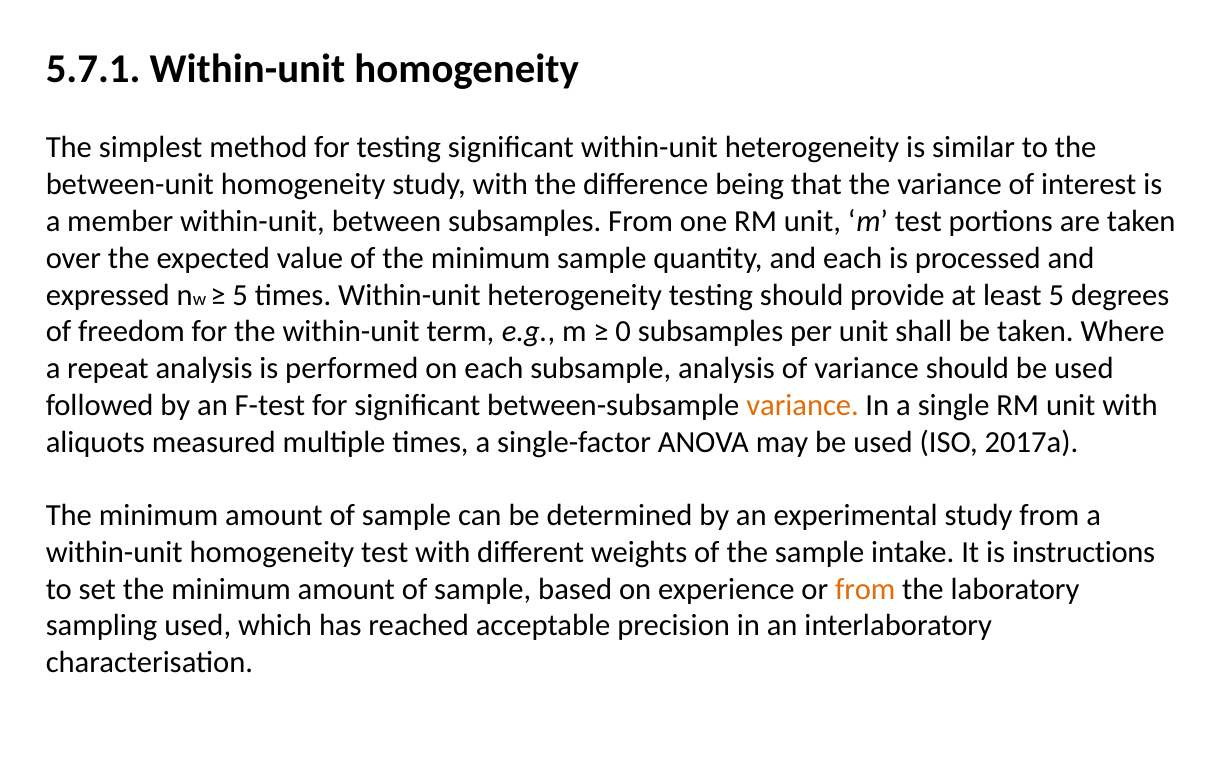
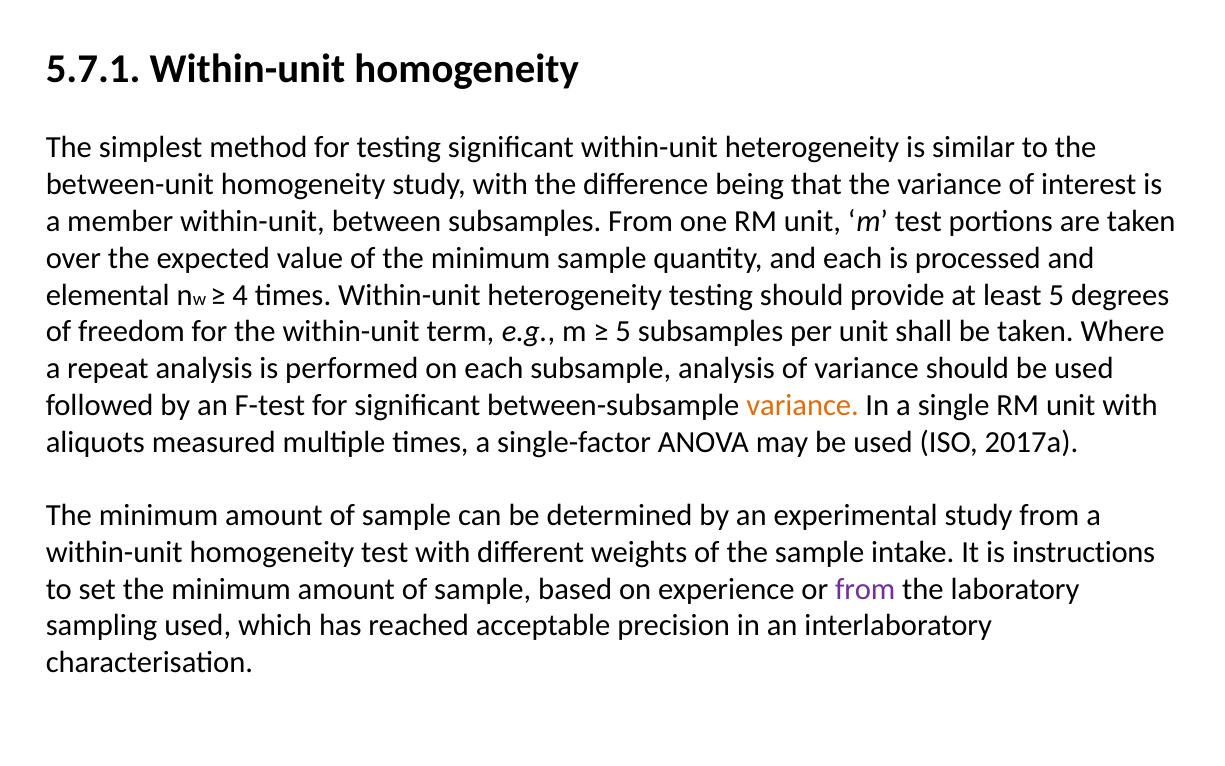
expressed: expressed -> elemental (108, 295)
5: 5 -> 4 (240, 295)
0: 0 -> 5 (623, 332)
from colour: orange -> purple (865, 589)
